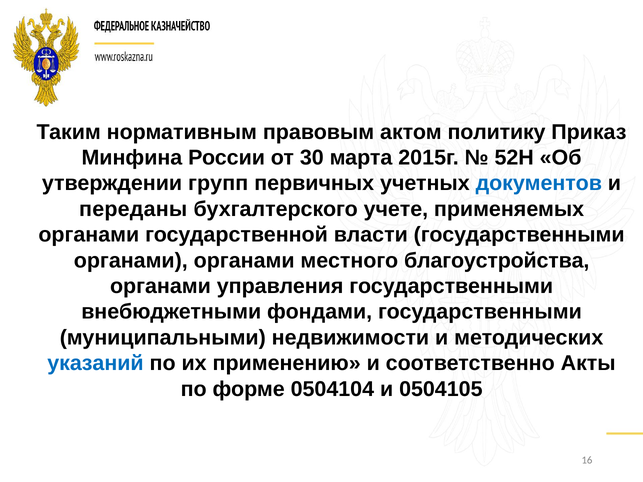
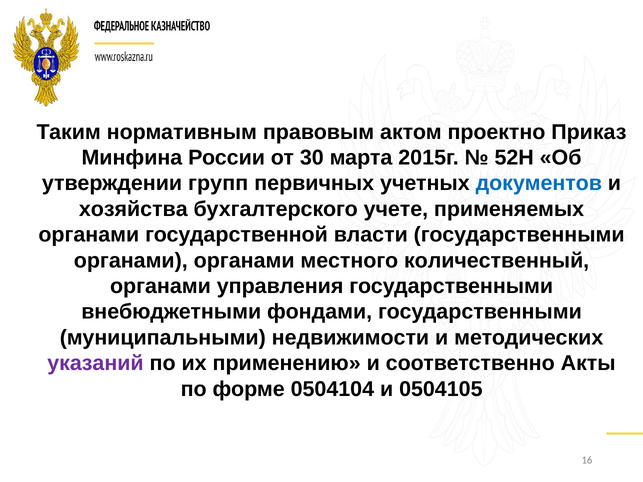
политику: политику -> проектно (496, 132)
переданы: переданы -> хозяйства (133, 209)
благоустройства: благоустройства -> количественный (497, 261)
указаний colour: blue -> purple (95, 364)
